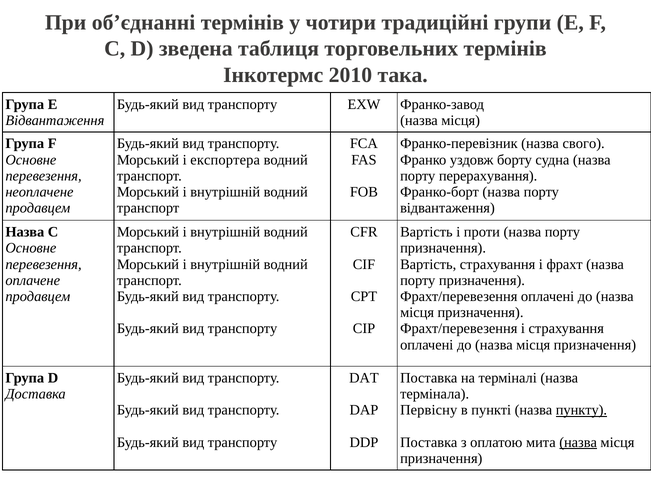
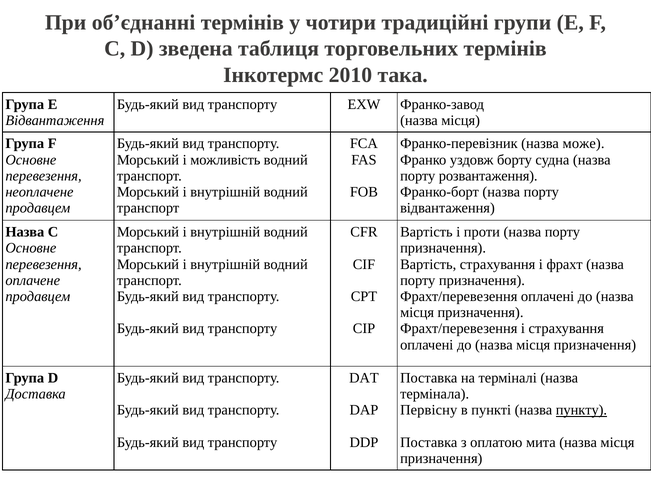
свого: свого -> може (584, 143)
експортера: експортера -> можливість (225, 160)
перерахування: перерахування -> розвантаження (488, 176)
назва underline: present -> none (578, 442)
